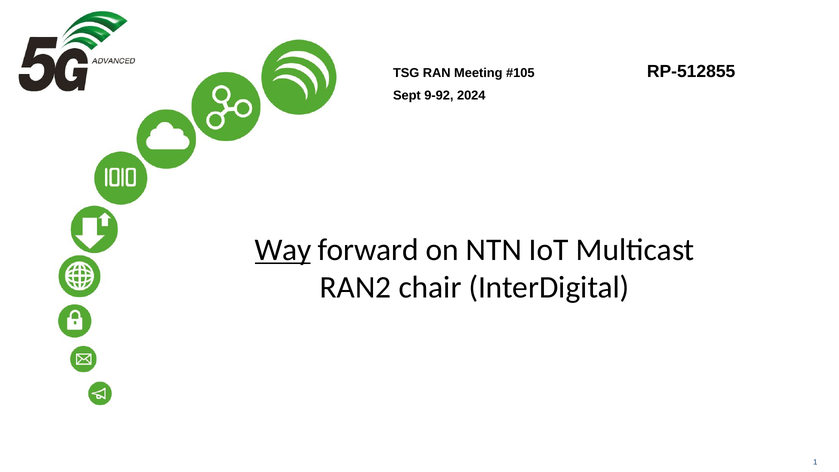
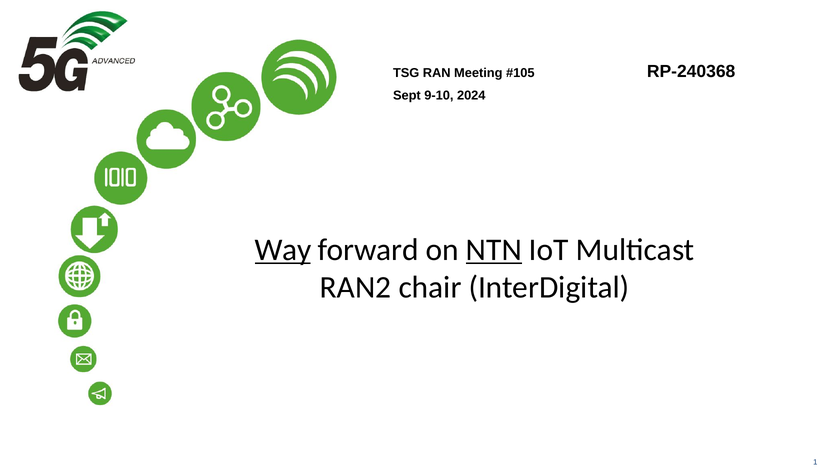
RP-512855: RP-512855 -> RP-240368 (691, 71)
9-92: 9-92 -> 9-10 (439, 96)
NTN underline: none -> present (494, 250)
